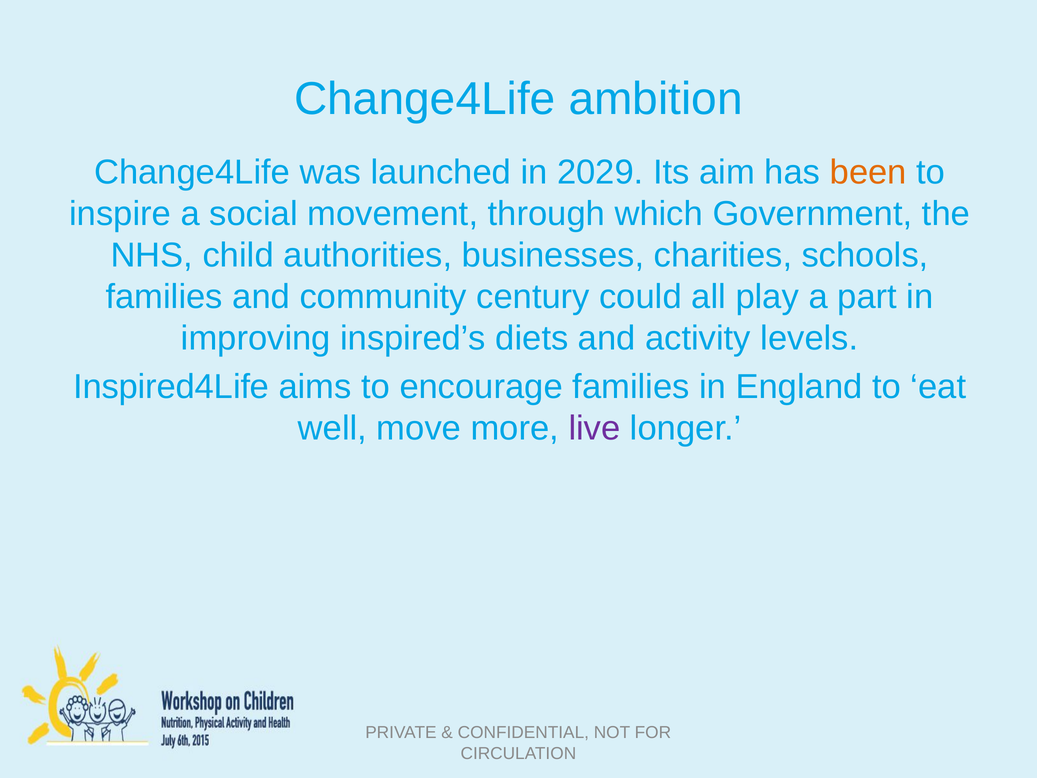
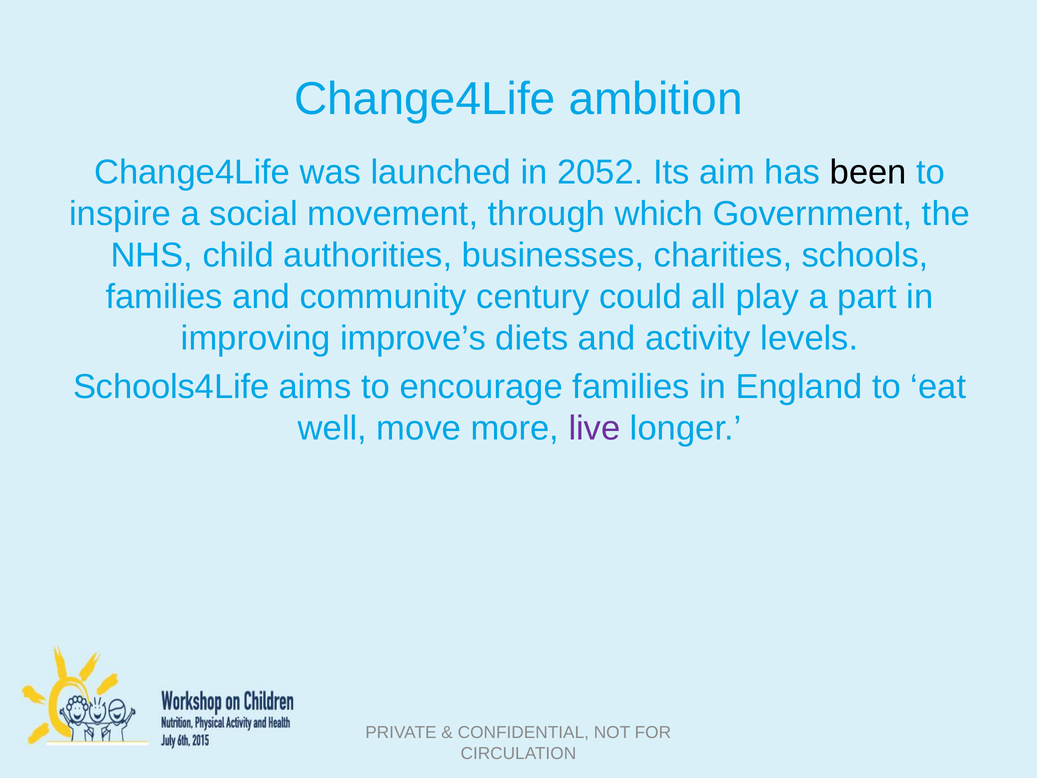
2029: 2029 -> 2052 (600, 172)
been colour: orange -> black (868, 172)
inspired’s: inspired’s -> improve’s (413, 338)
Inspired4Life: Inspired4Life -> Schools4Life (171, 386)
